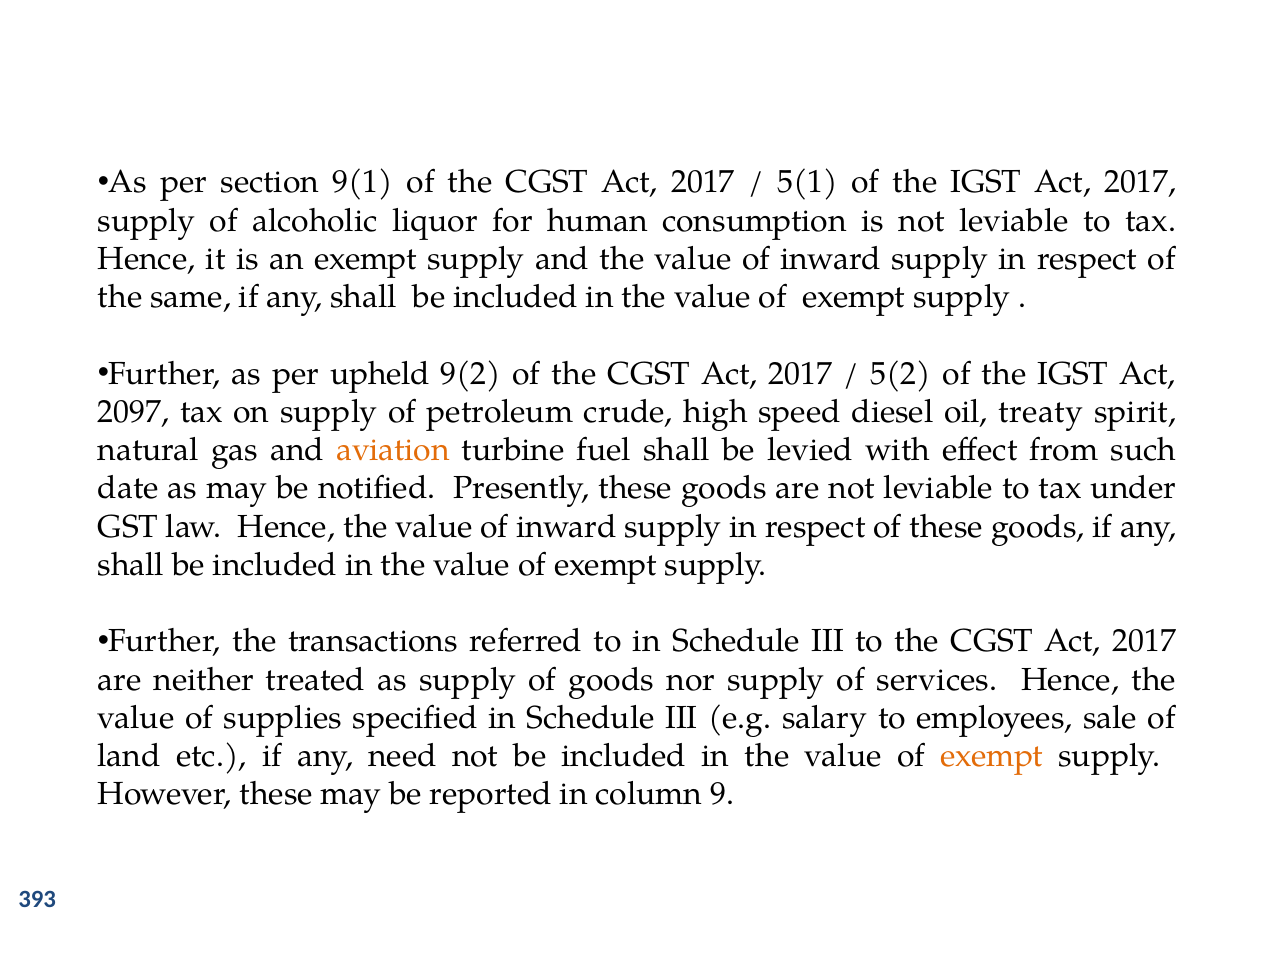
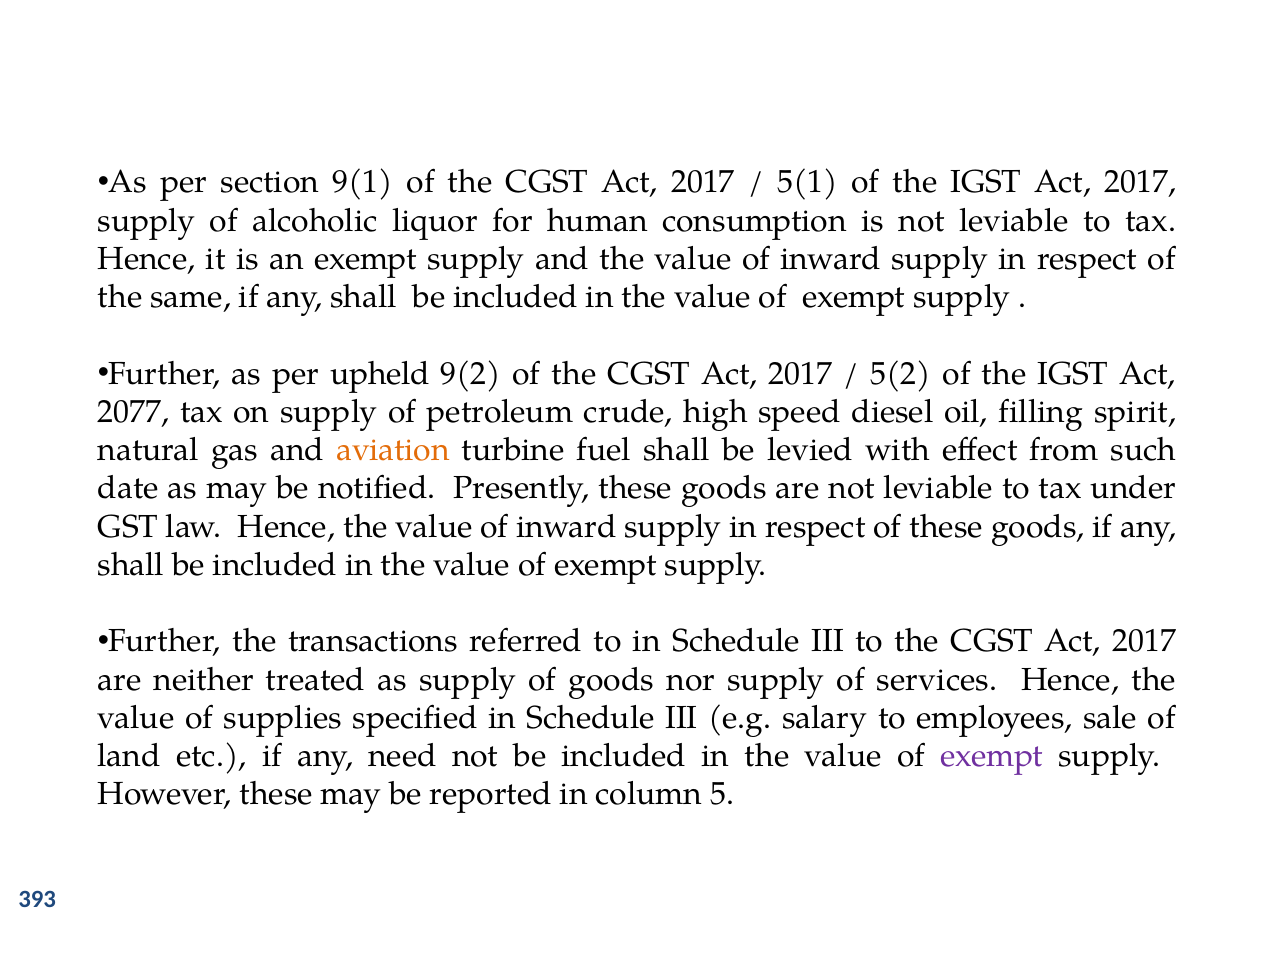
2097: 2097 -> 2077 (134, 412)
treaty: treaty -> filling (1041, 412)
exempt colour: orange -> purple (992, 756)
9: 9 -> 5 (722, 794)
